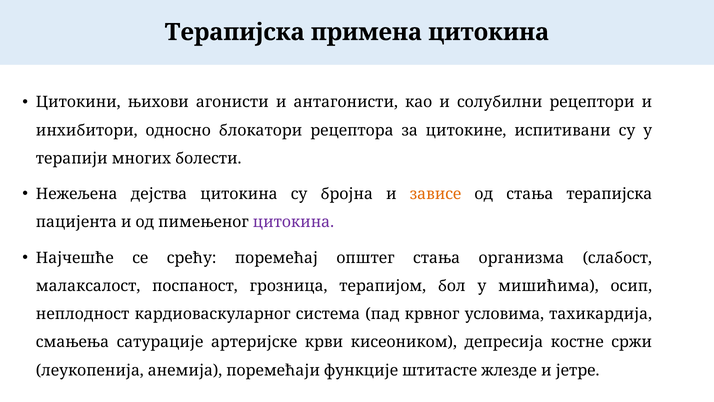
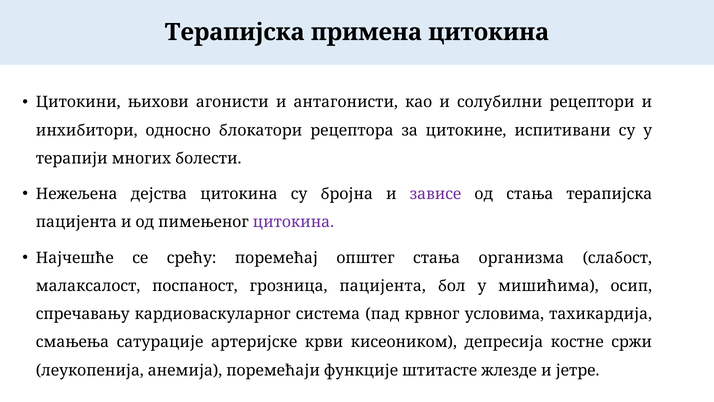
зависе colour: orange -> purple (436, 194)
грозница терапијом: терапијом -> пацијента (383, 286)
неплодност: неплодност -> спречавању (83, 314)
